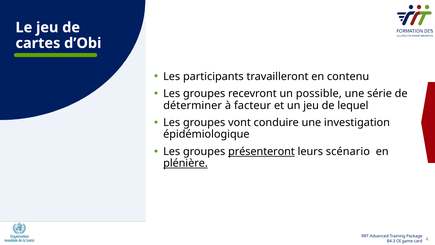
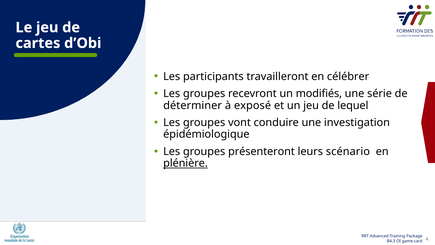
contenu: contenu -> célébrer (348, 76)
possible: possible -> modifiés (319, 94)
facteur: facteur -> exposé (253, 105)
présenteront underline: present -> none (261, 151)
